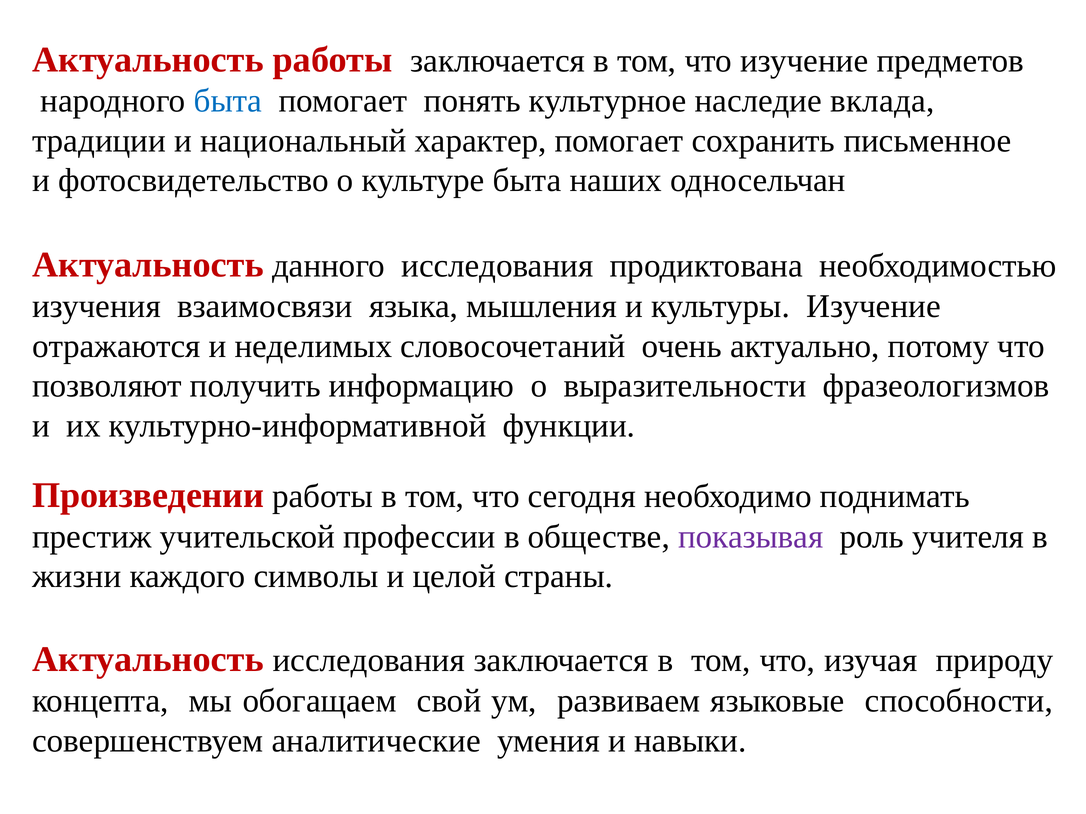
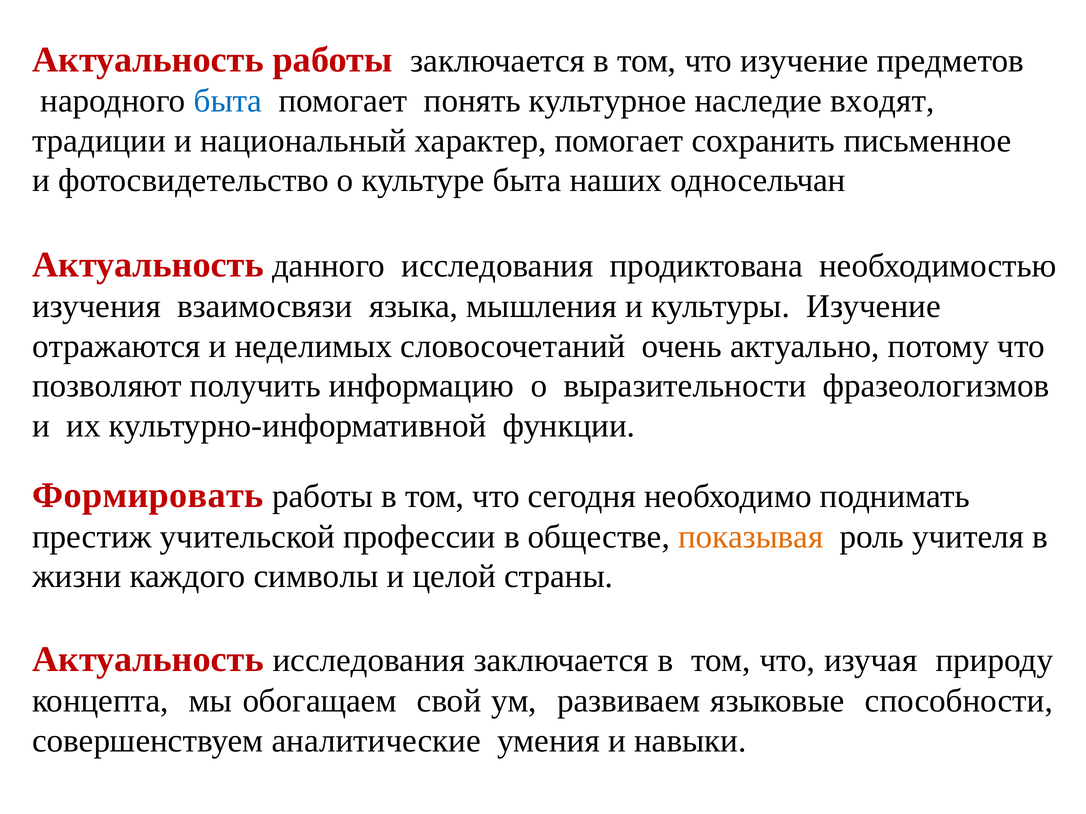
вклада: вклада -> входят (882, 101)
Произведении: Произведении -> Формировать (148, 496)
показывая colour: purple -> orange (751, 537)
